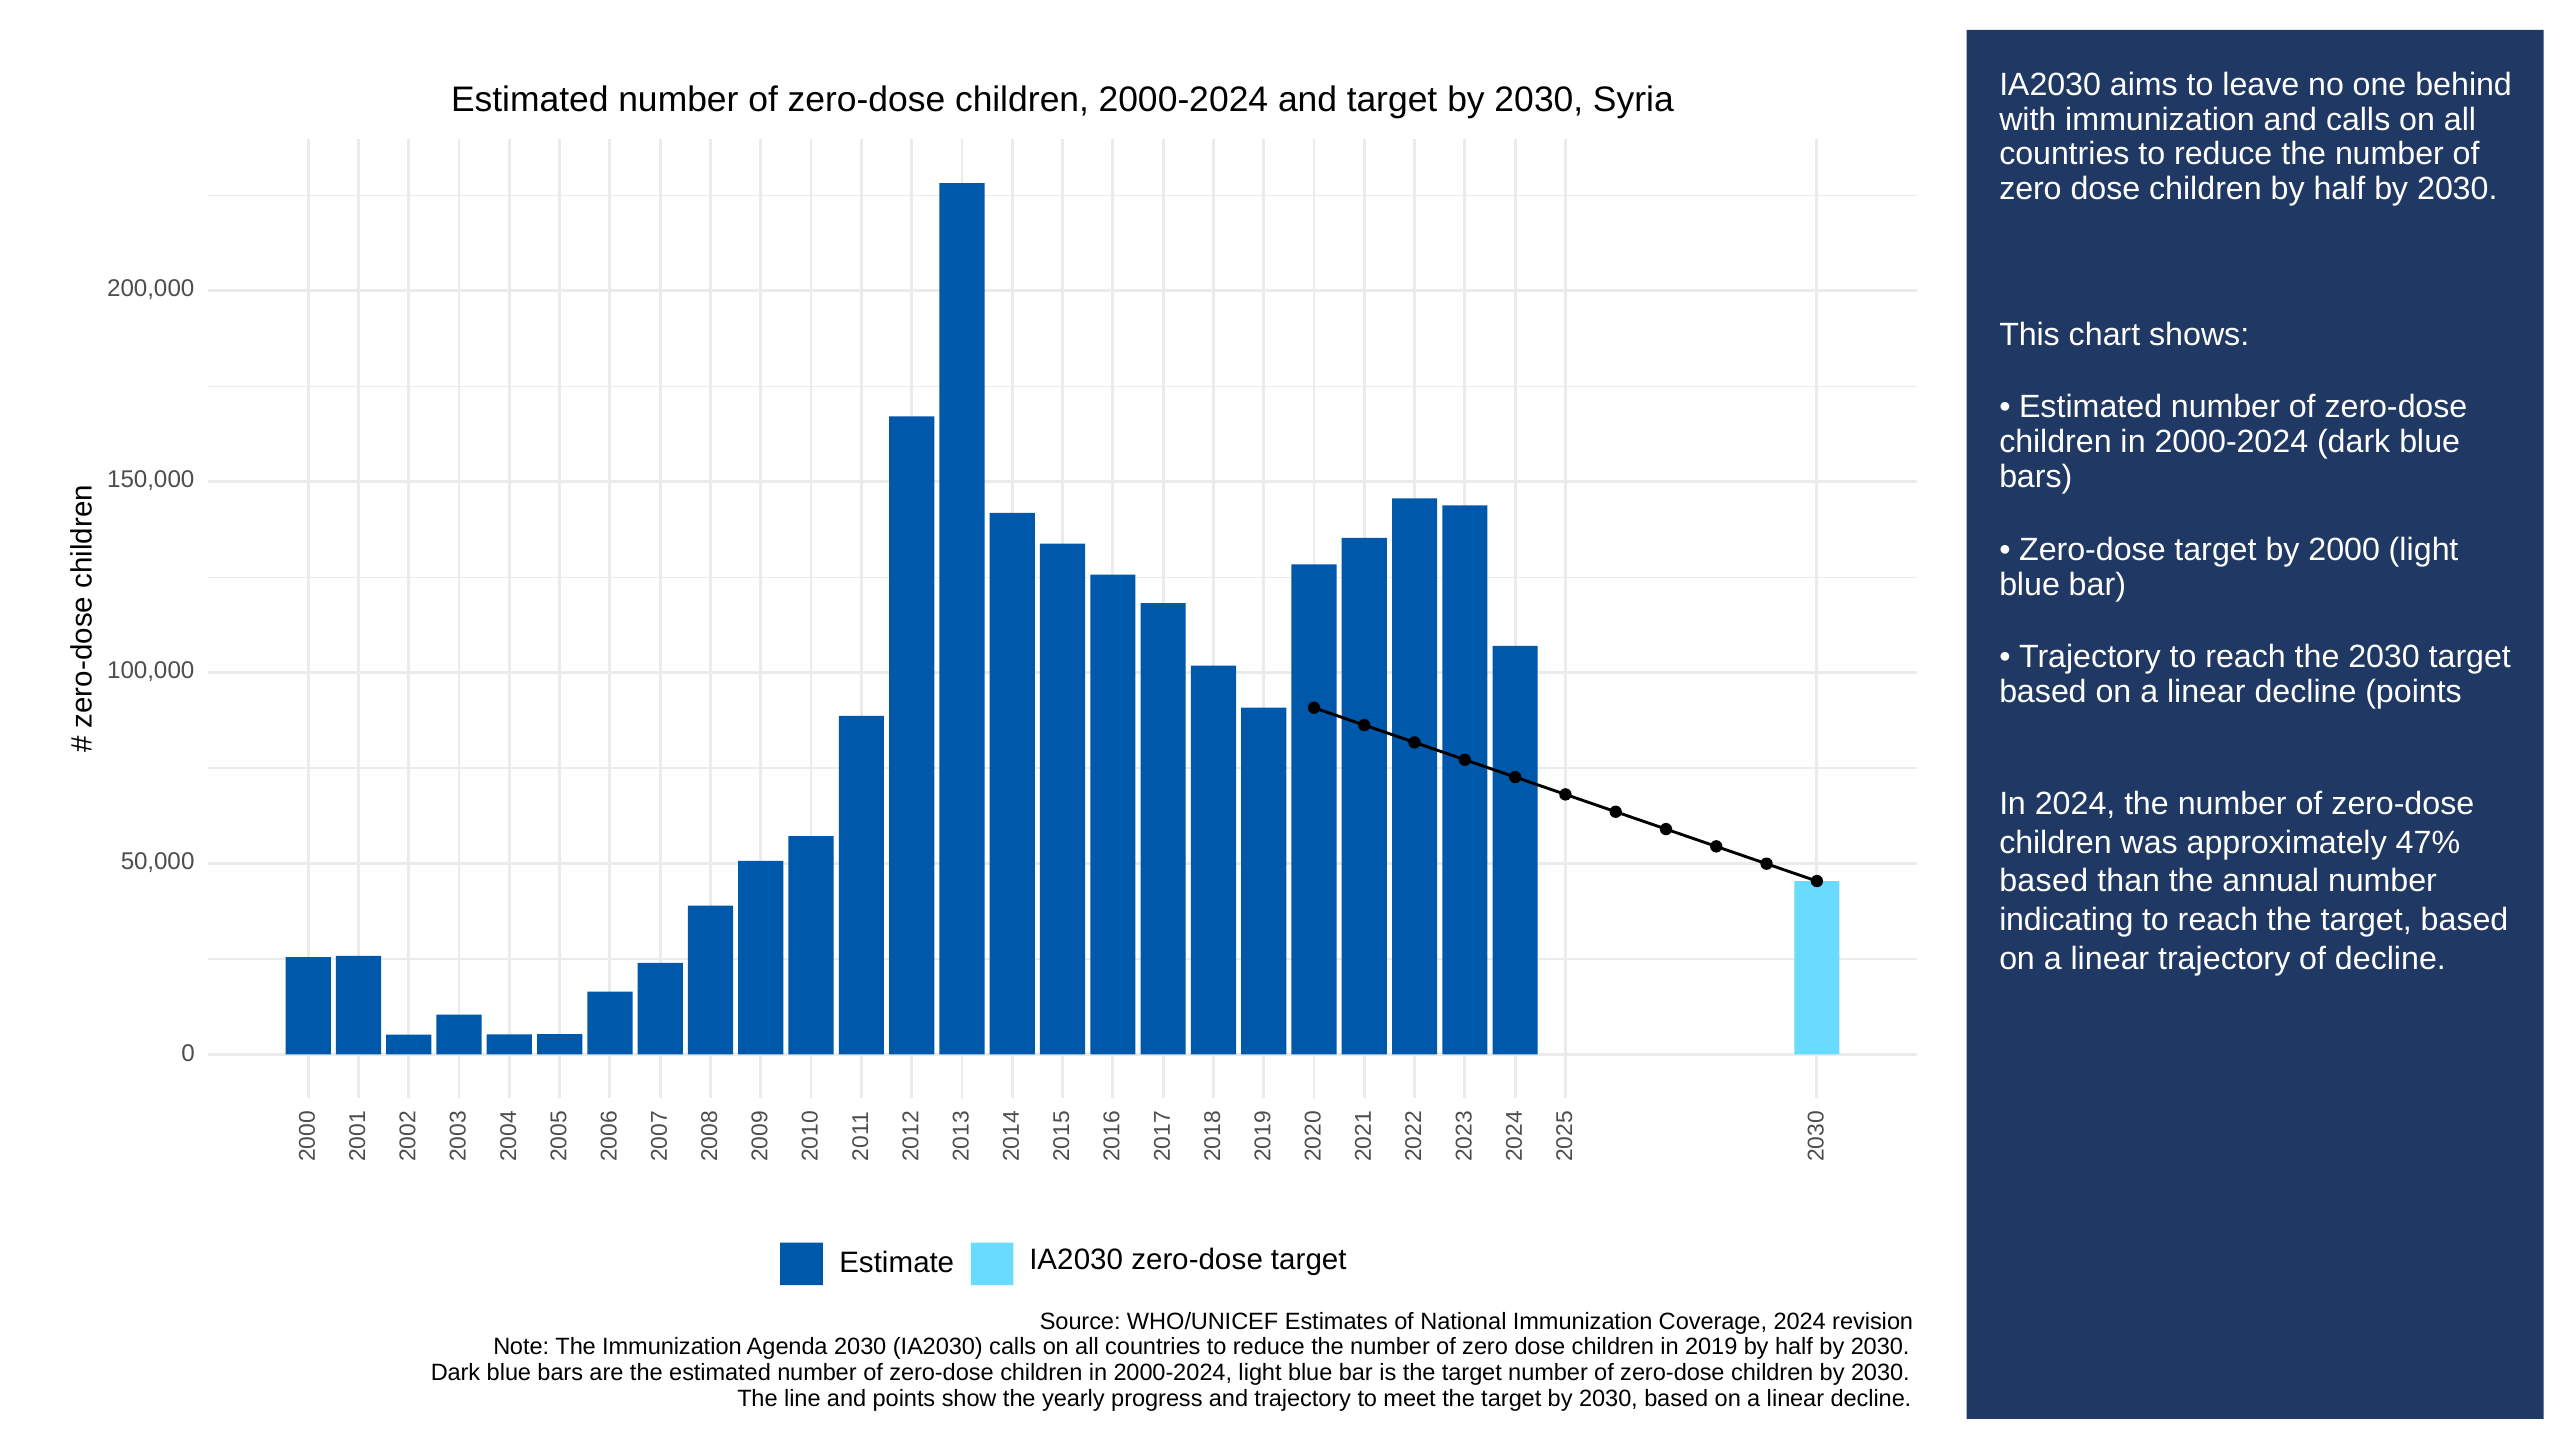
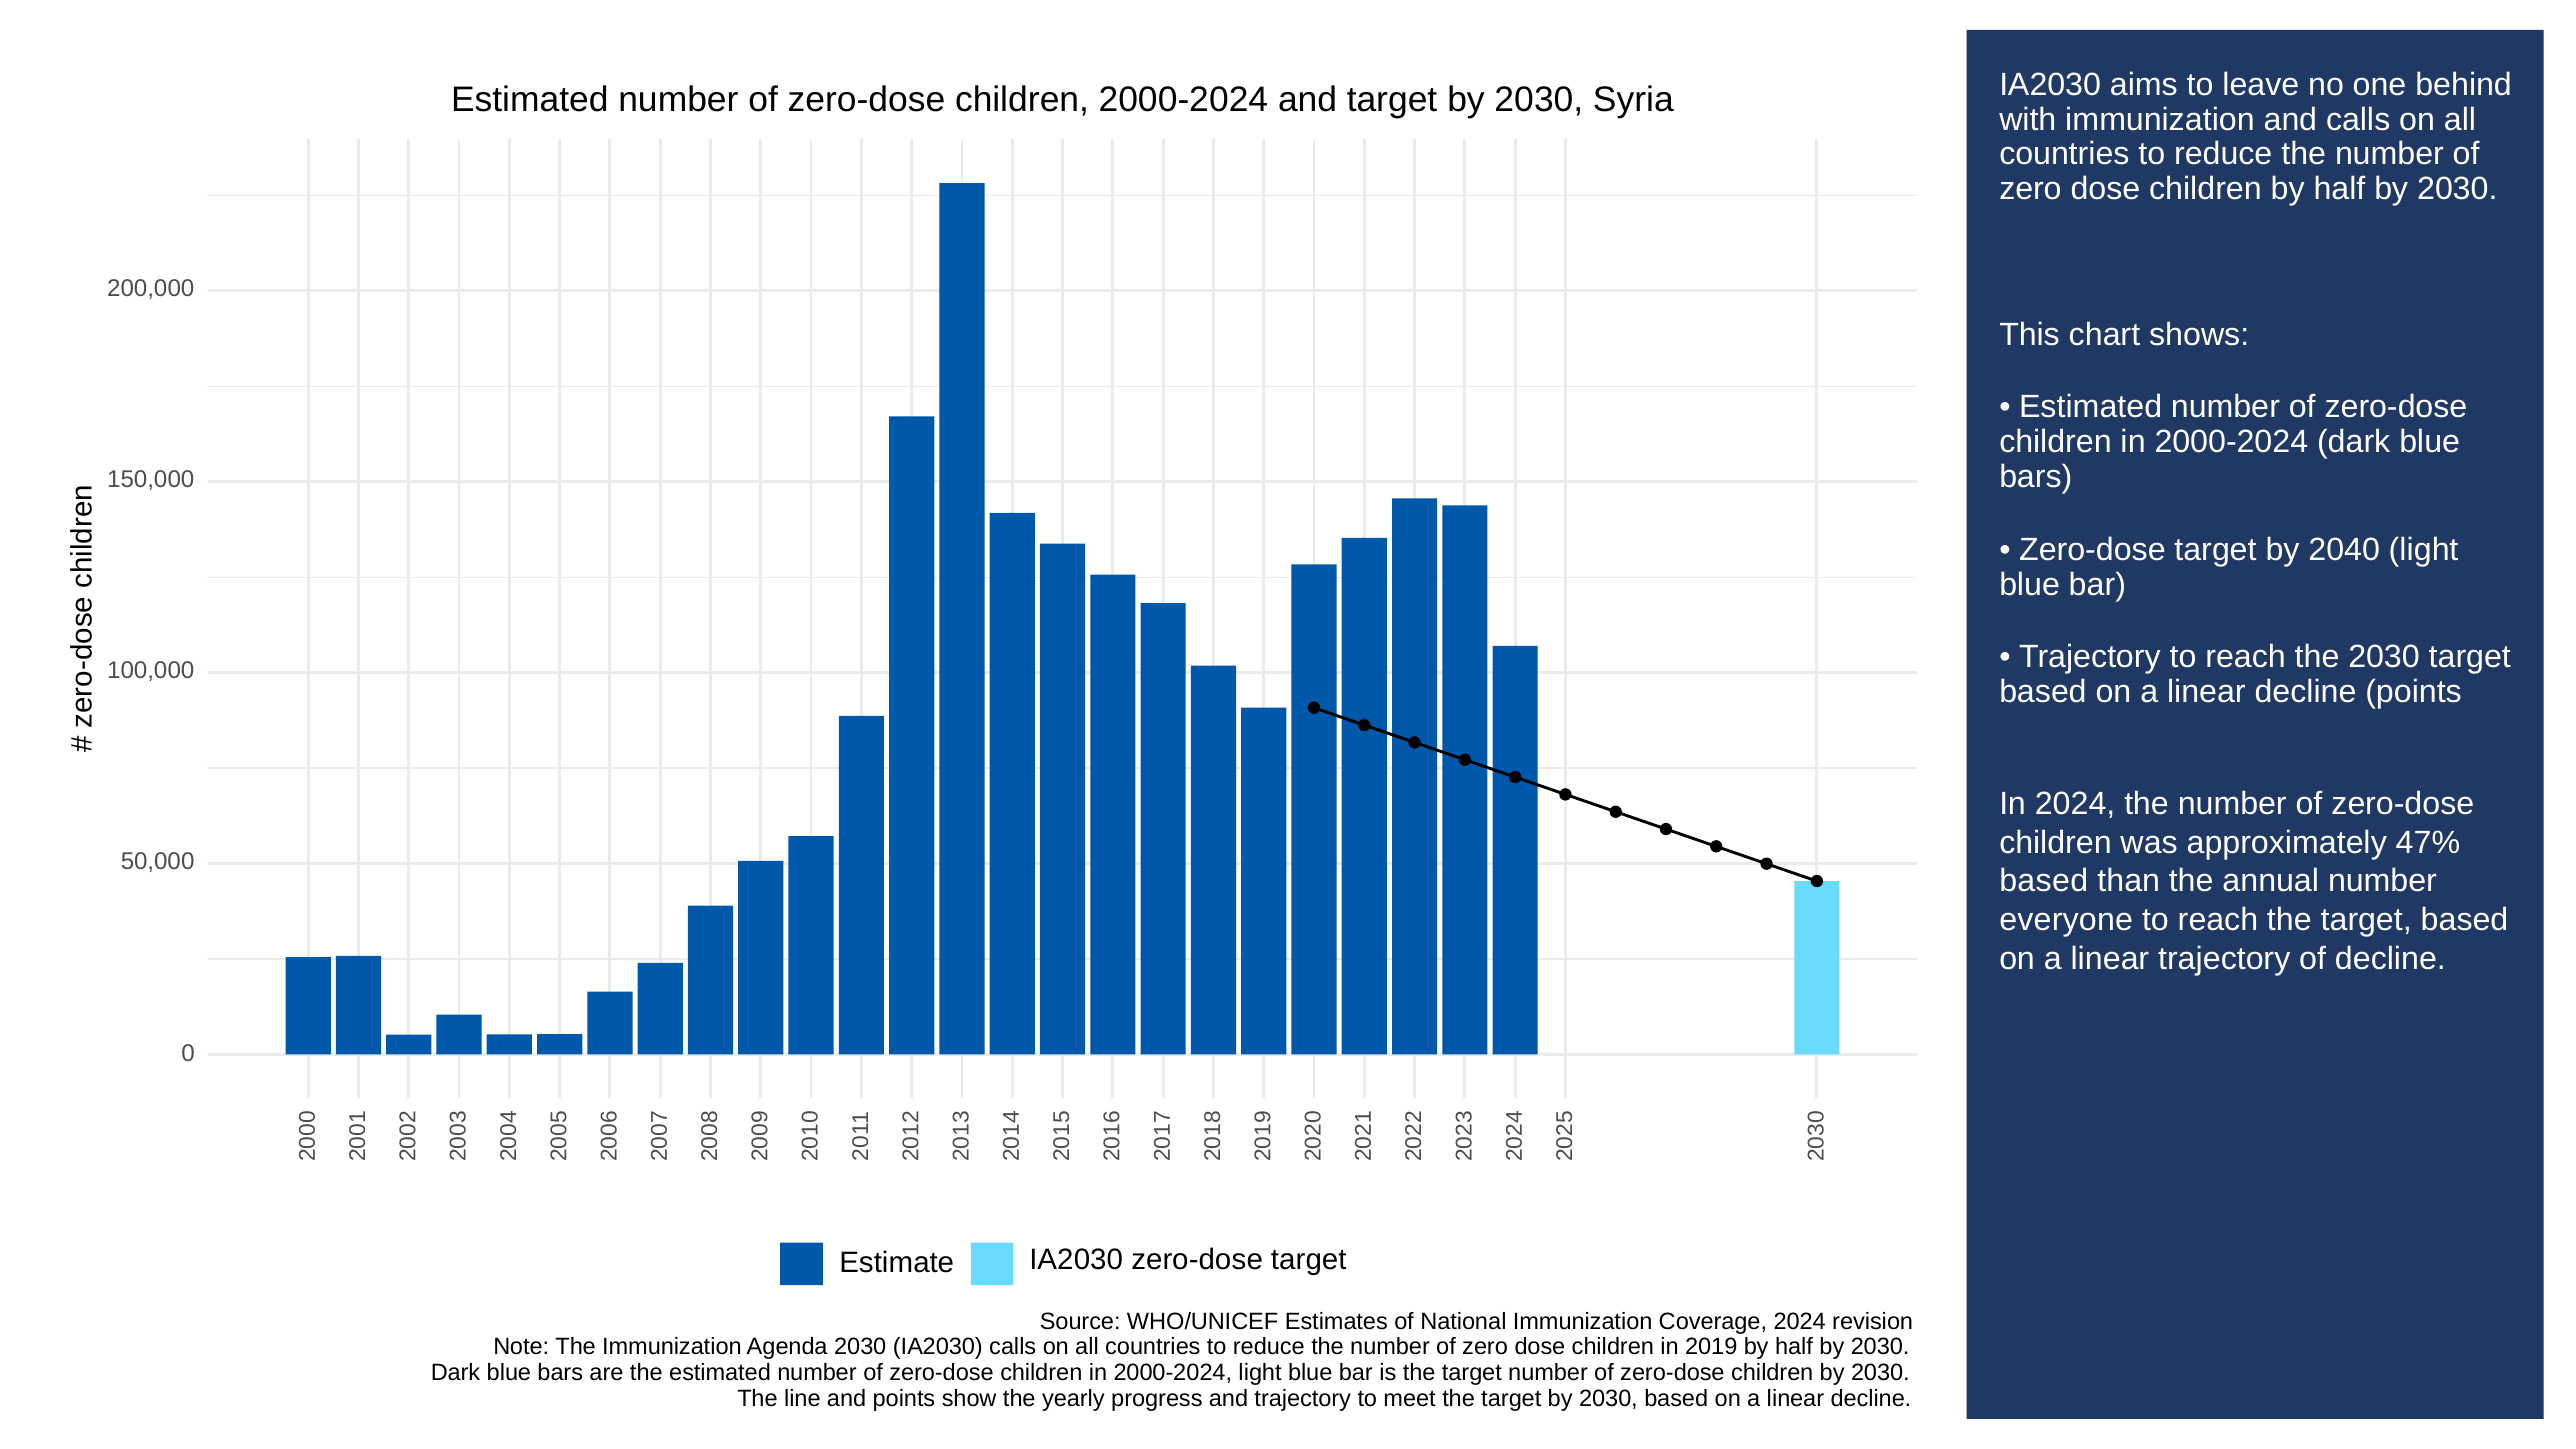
2000: 2000 -> 2040 (2344, 550)
indicating: indicating -> everyone (2066, 920)
